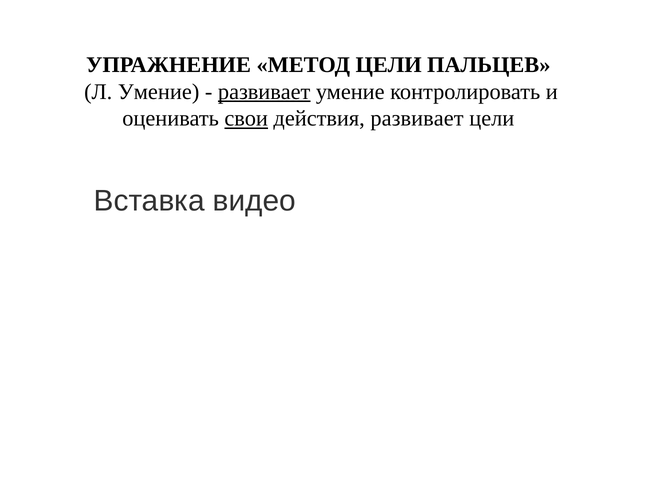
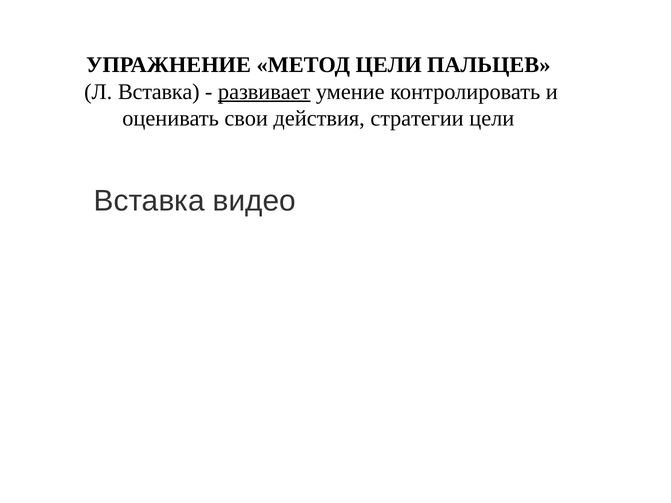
Л Умение: Умение -> Вставка (159, 92)
свои underline: present -> none (246, 119)
действия развивает: развивает -> стратегии (417, 119)
